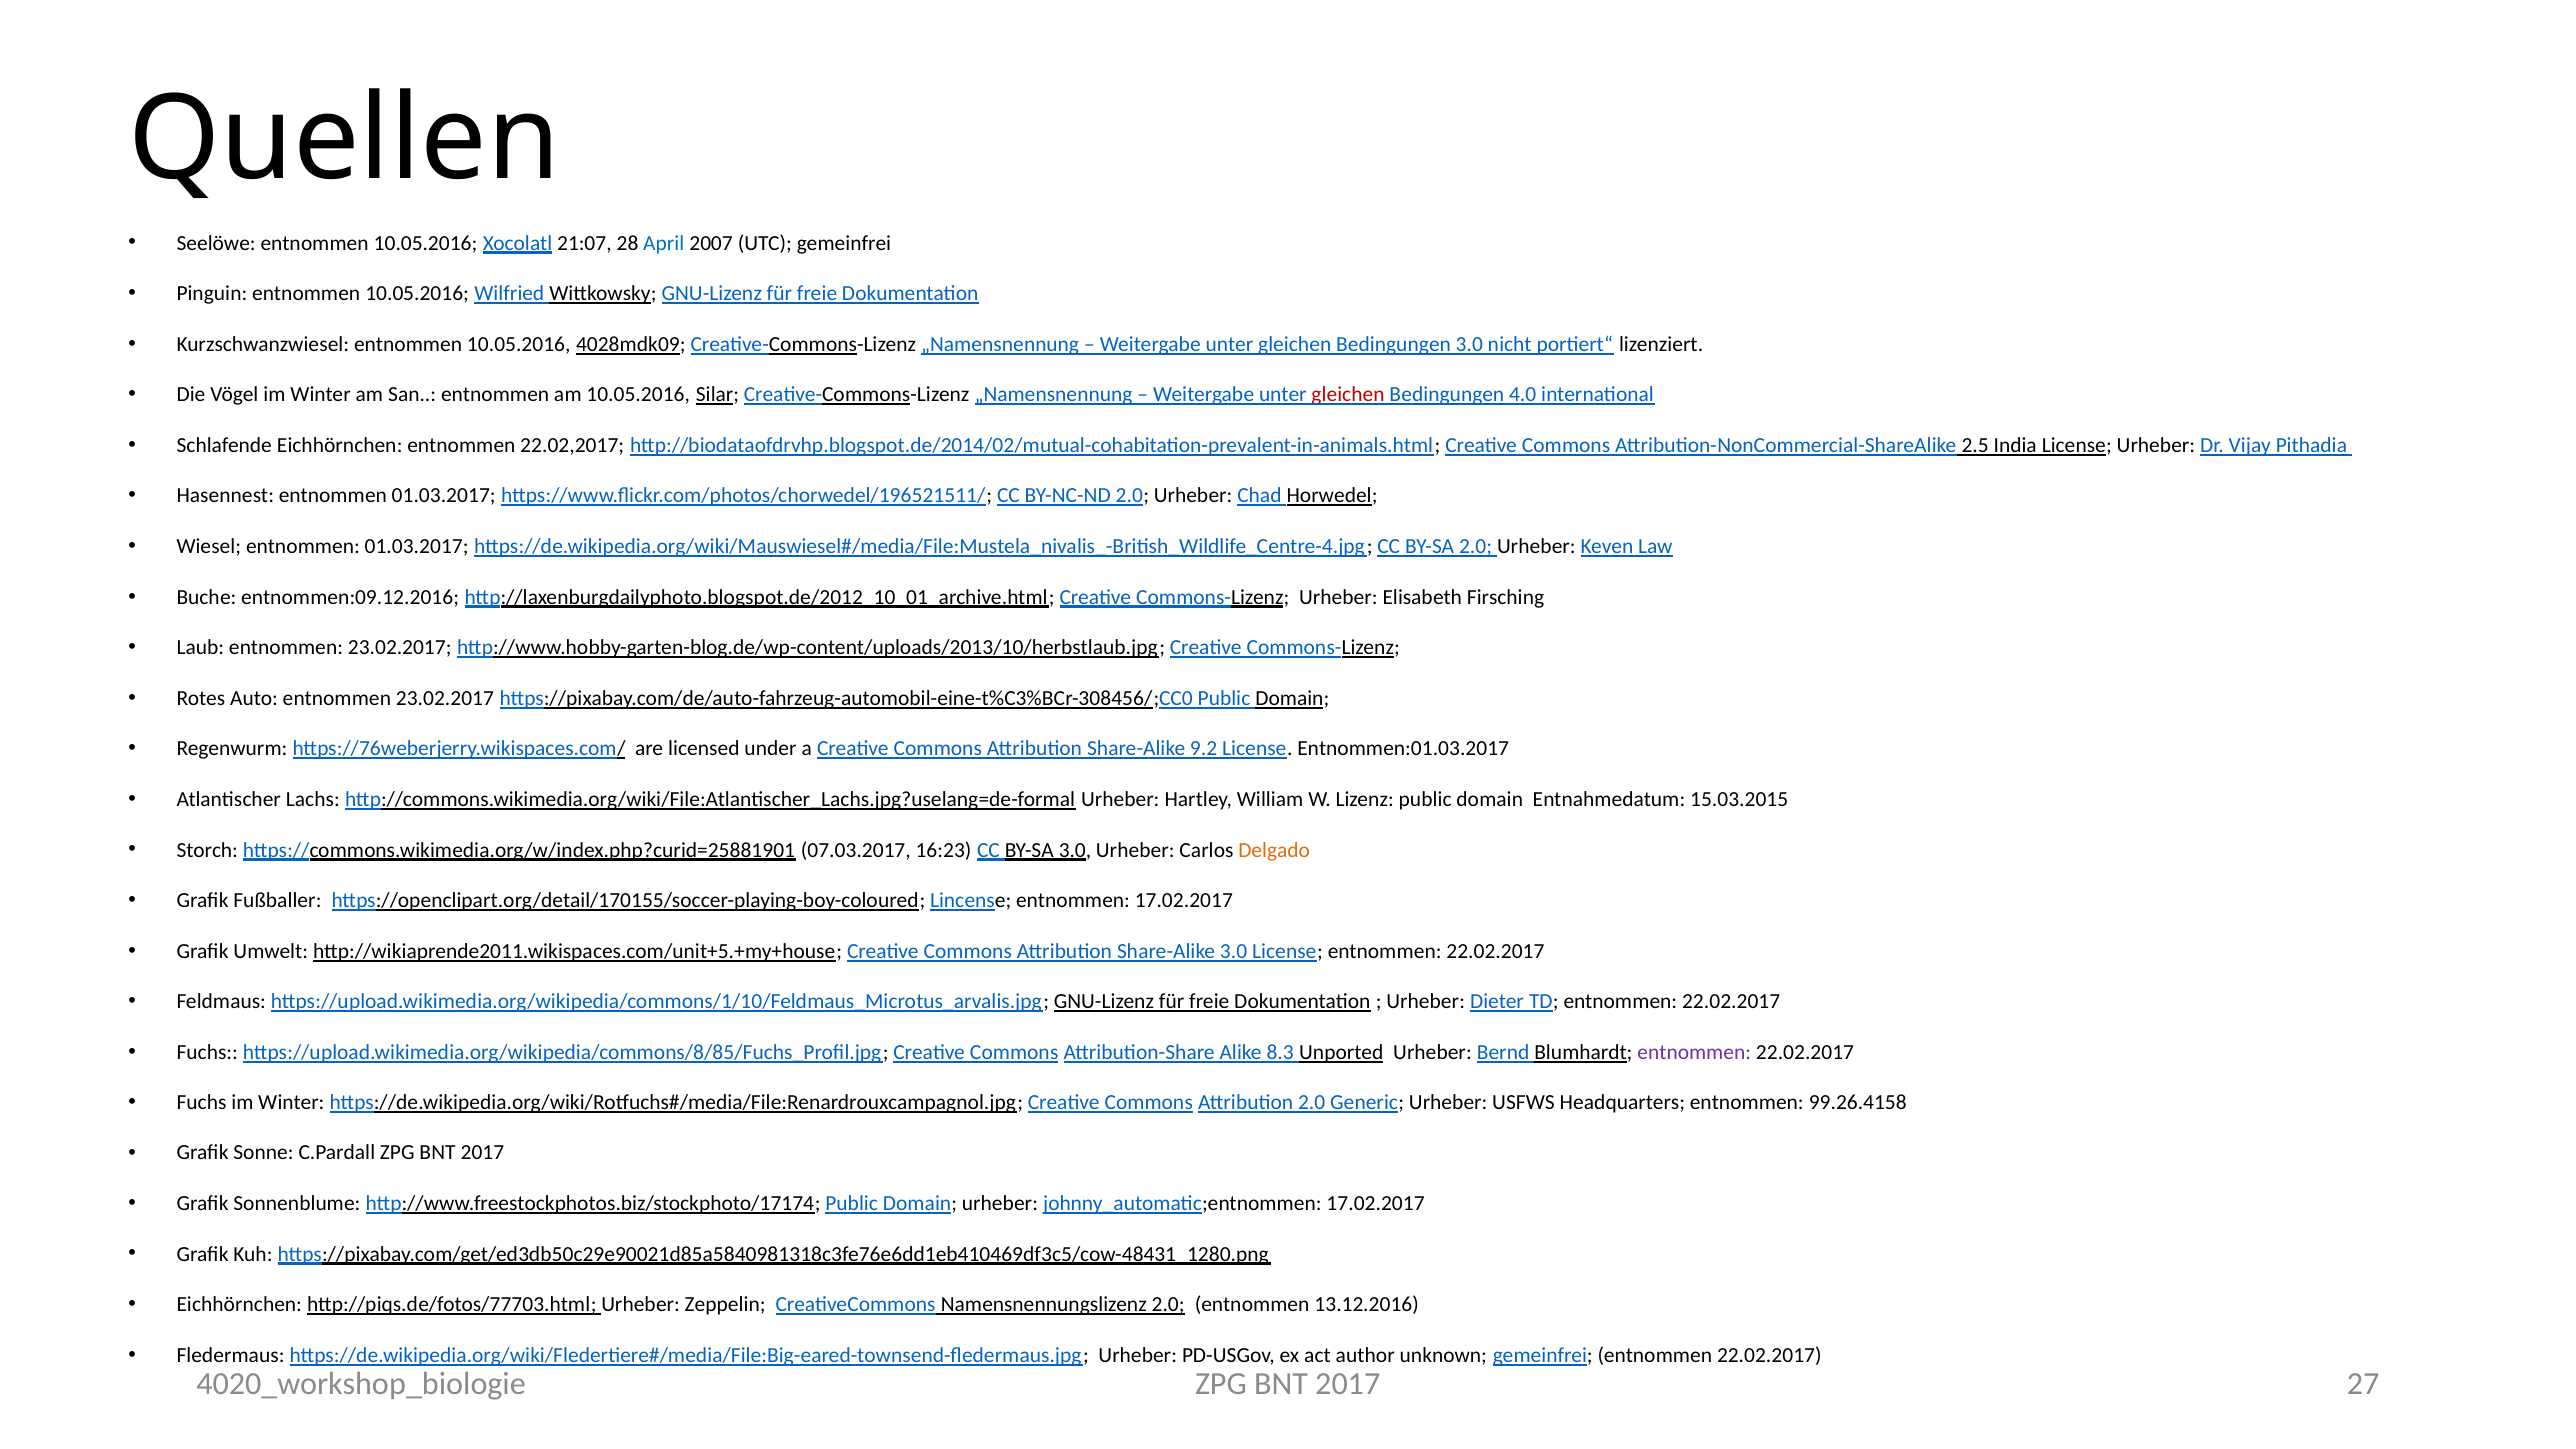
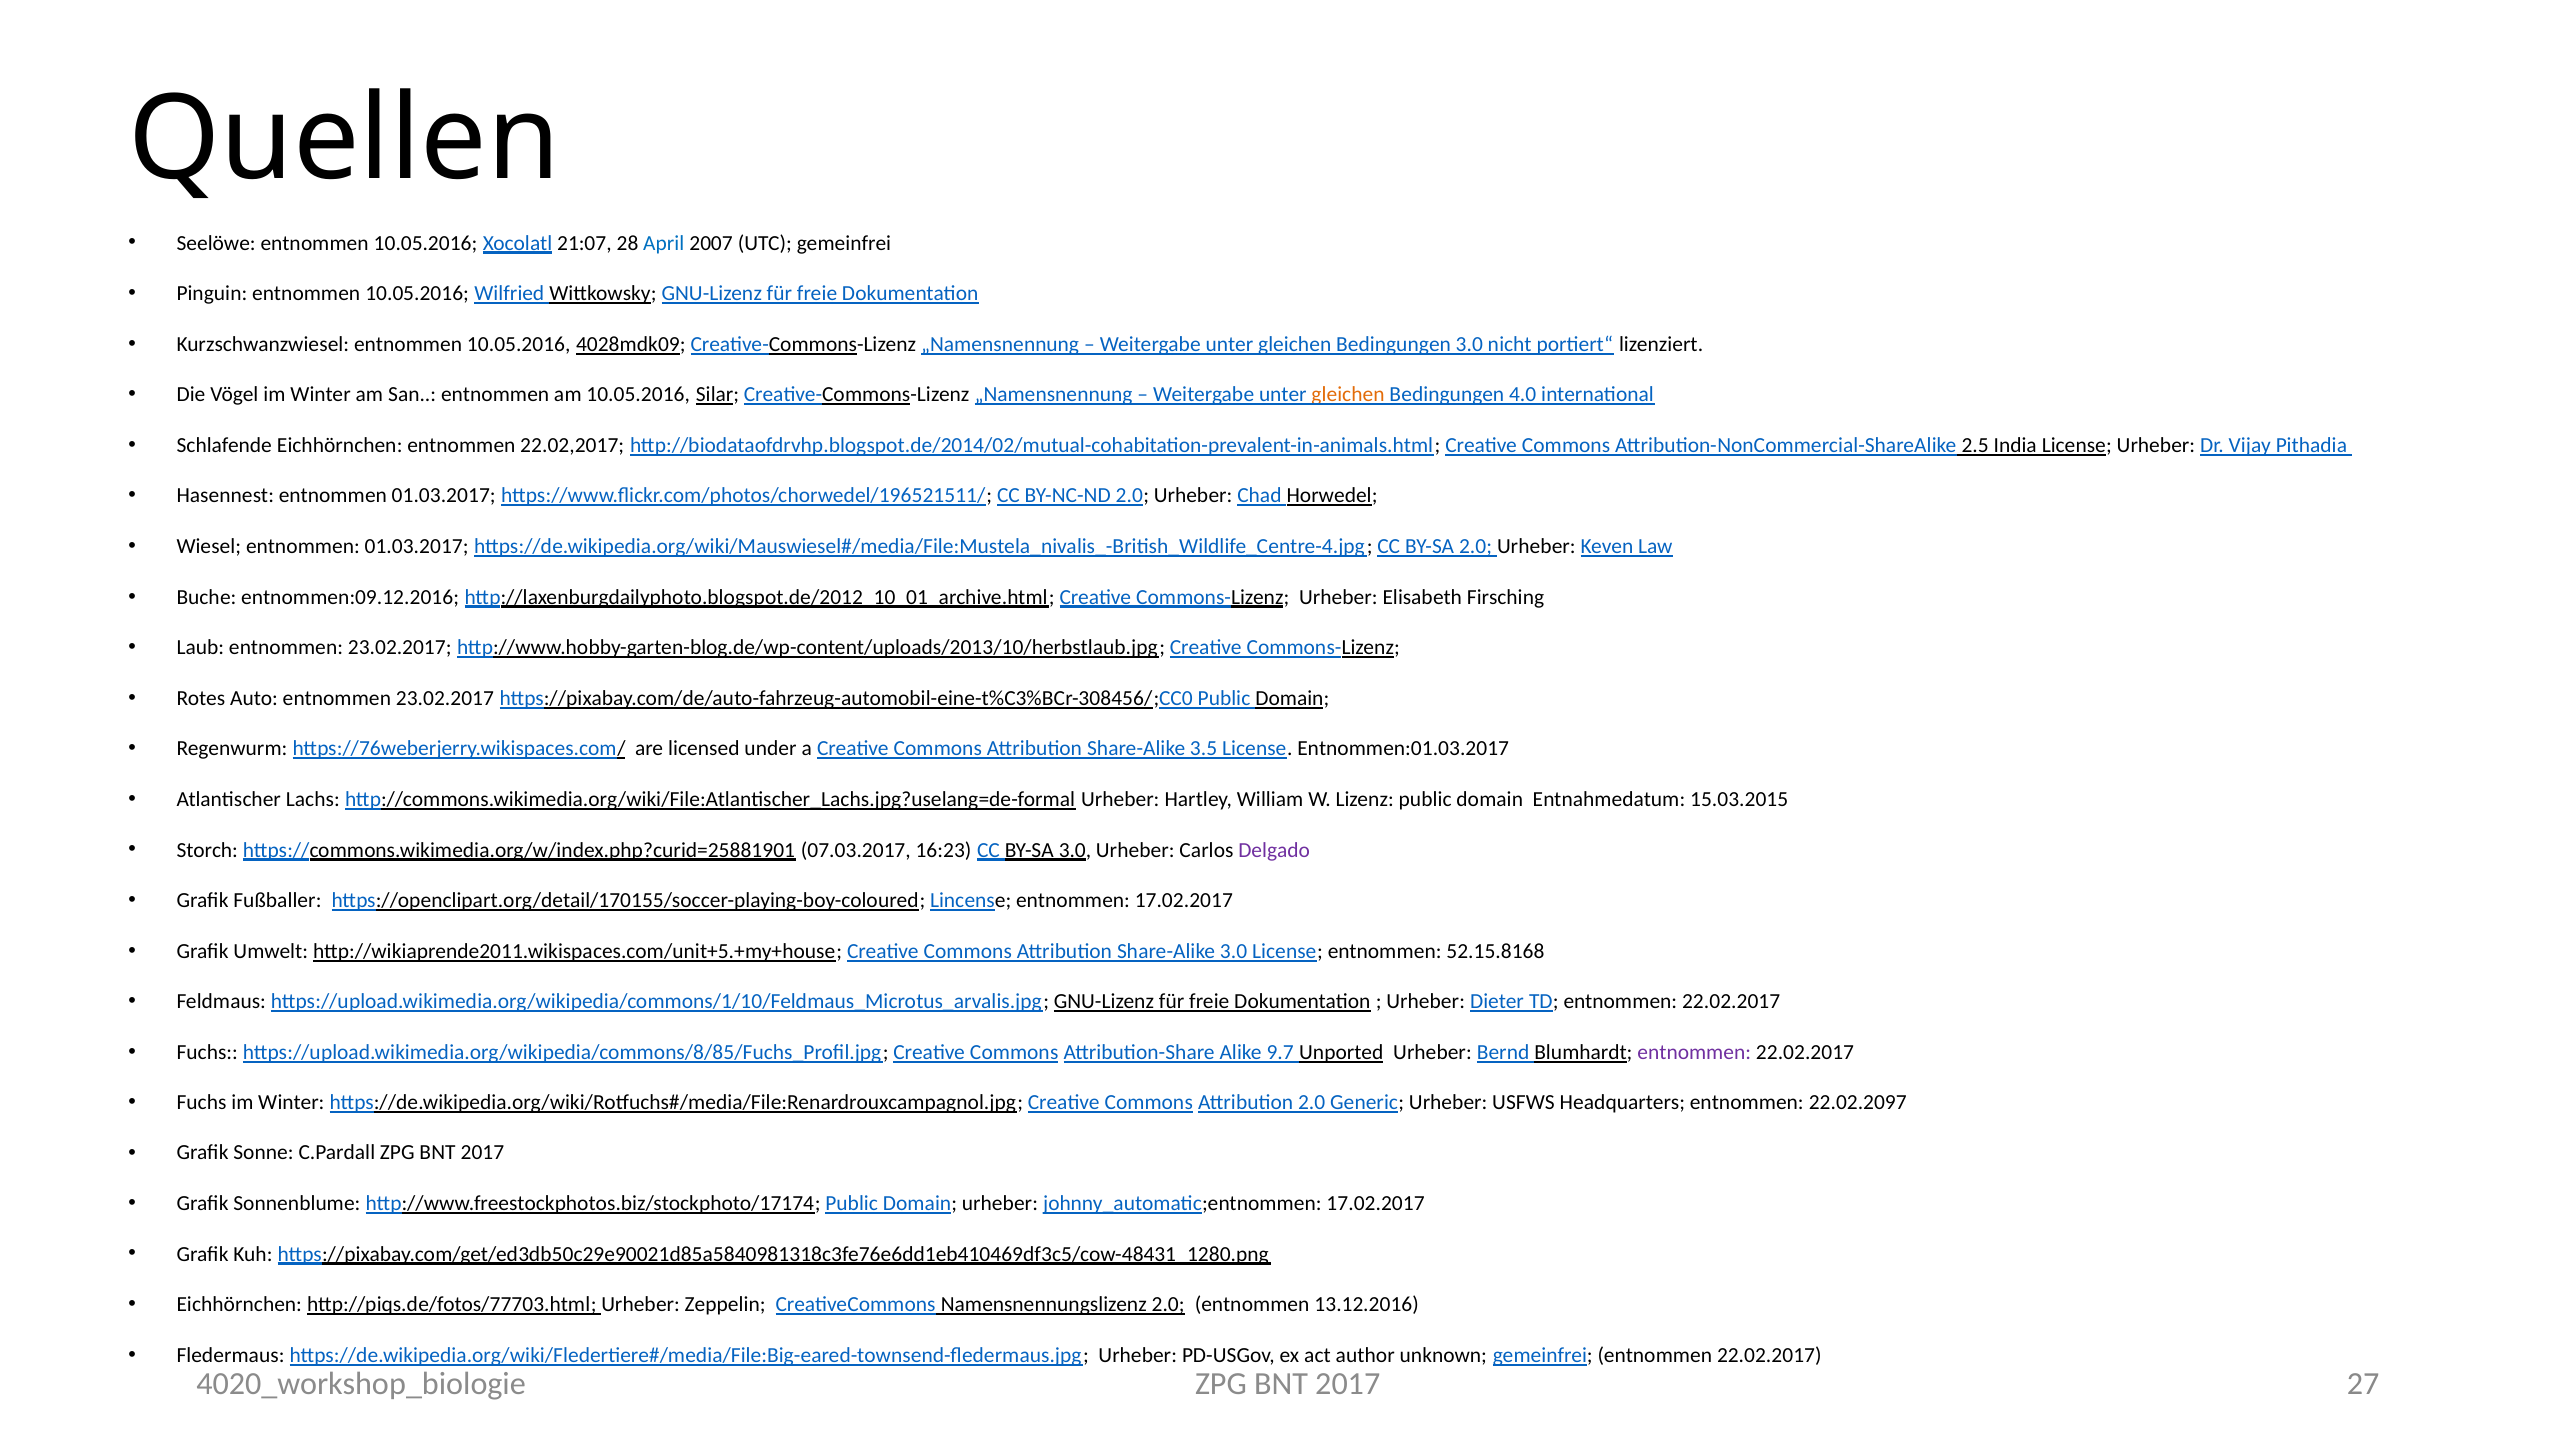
gleichen colour: red -> orange (1348, 395)
9.2: 9.2 -> 3.5 (1204, 749)
Delgado colour: orange -> purple (1274, 850)
License entnommen 22.02.2017: 22.02.2017 -> 52.15.8168 (1495, 951)
8.3: 8.3 -> 9.7 (1280, 1052)
99.26.4158: 99.26.4158 -> 22.02.2097 (1858, 1103)
